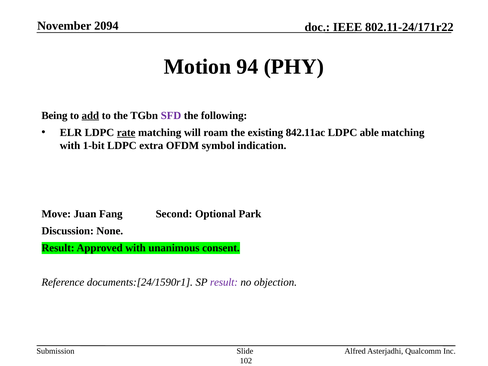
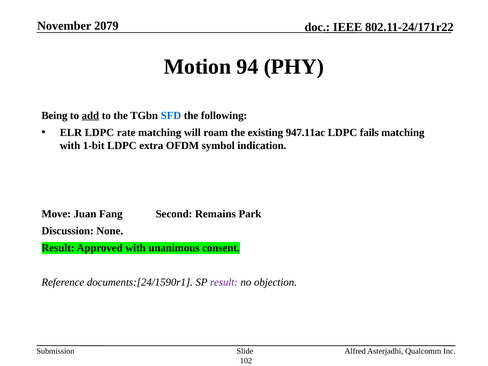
2094: 2094 -> 2079 (106, 26)
SFD colour: purple -> blue (171, 115)
rate underline: present -> none (126, 133)
842.11ac: 842.11ac -> 947.11ac (305, 133)
able: able -> fails (369, 133)
Optional: Optional -> Remains (215, 214)
